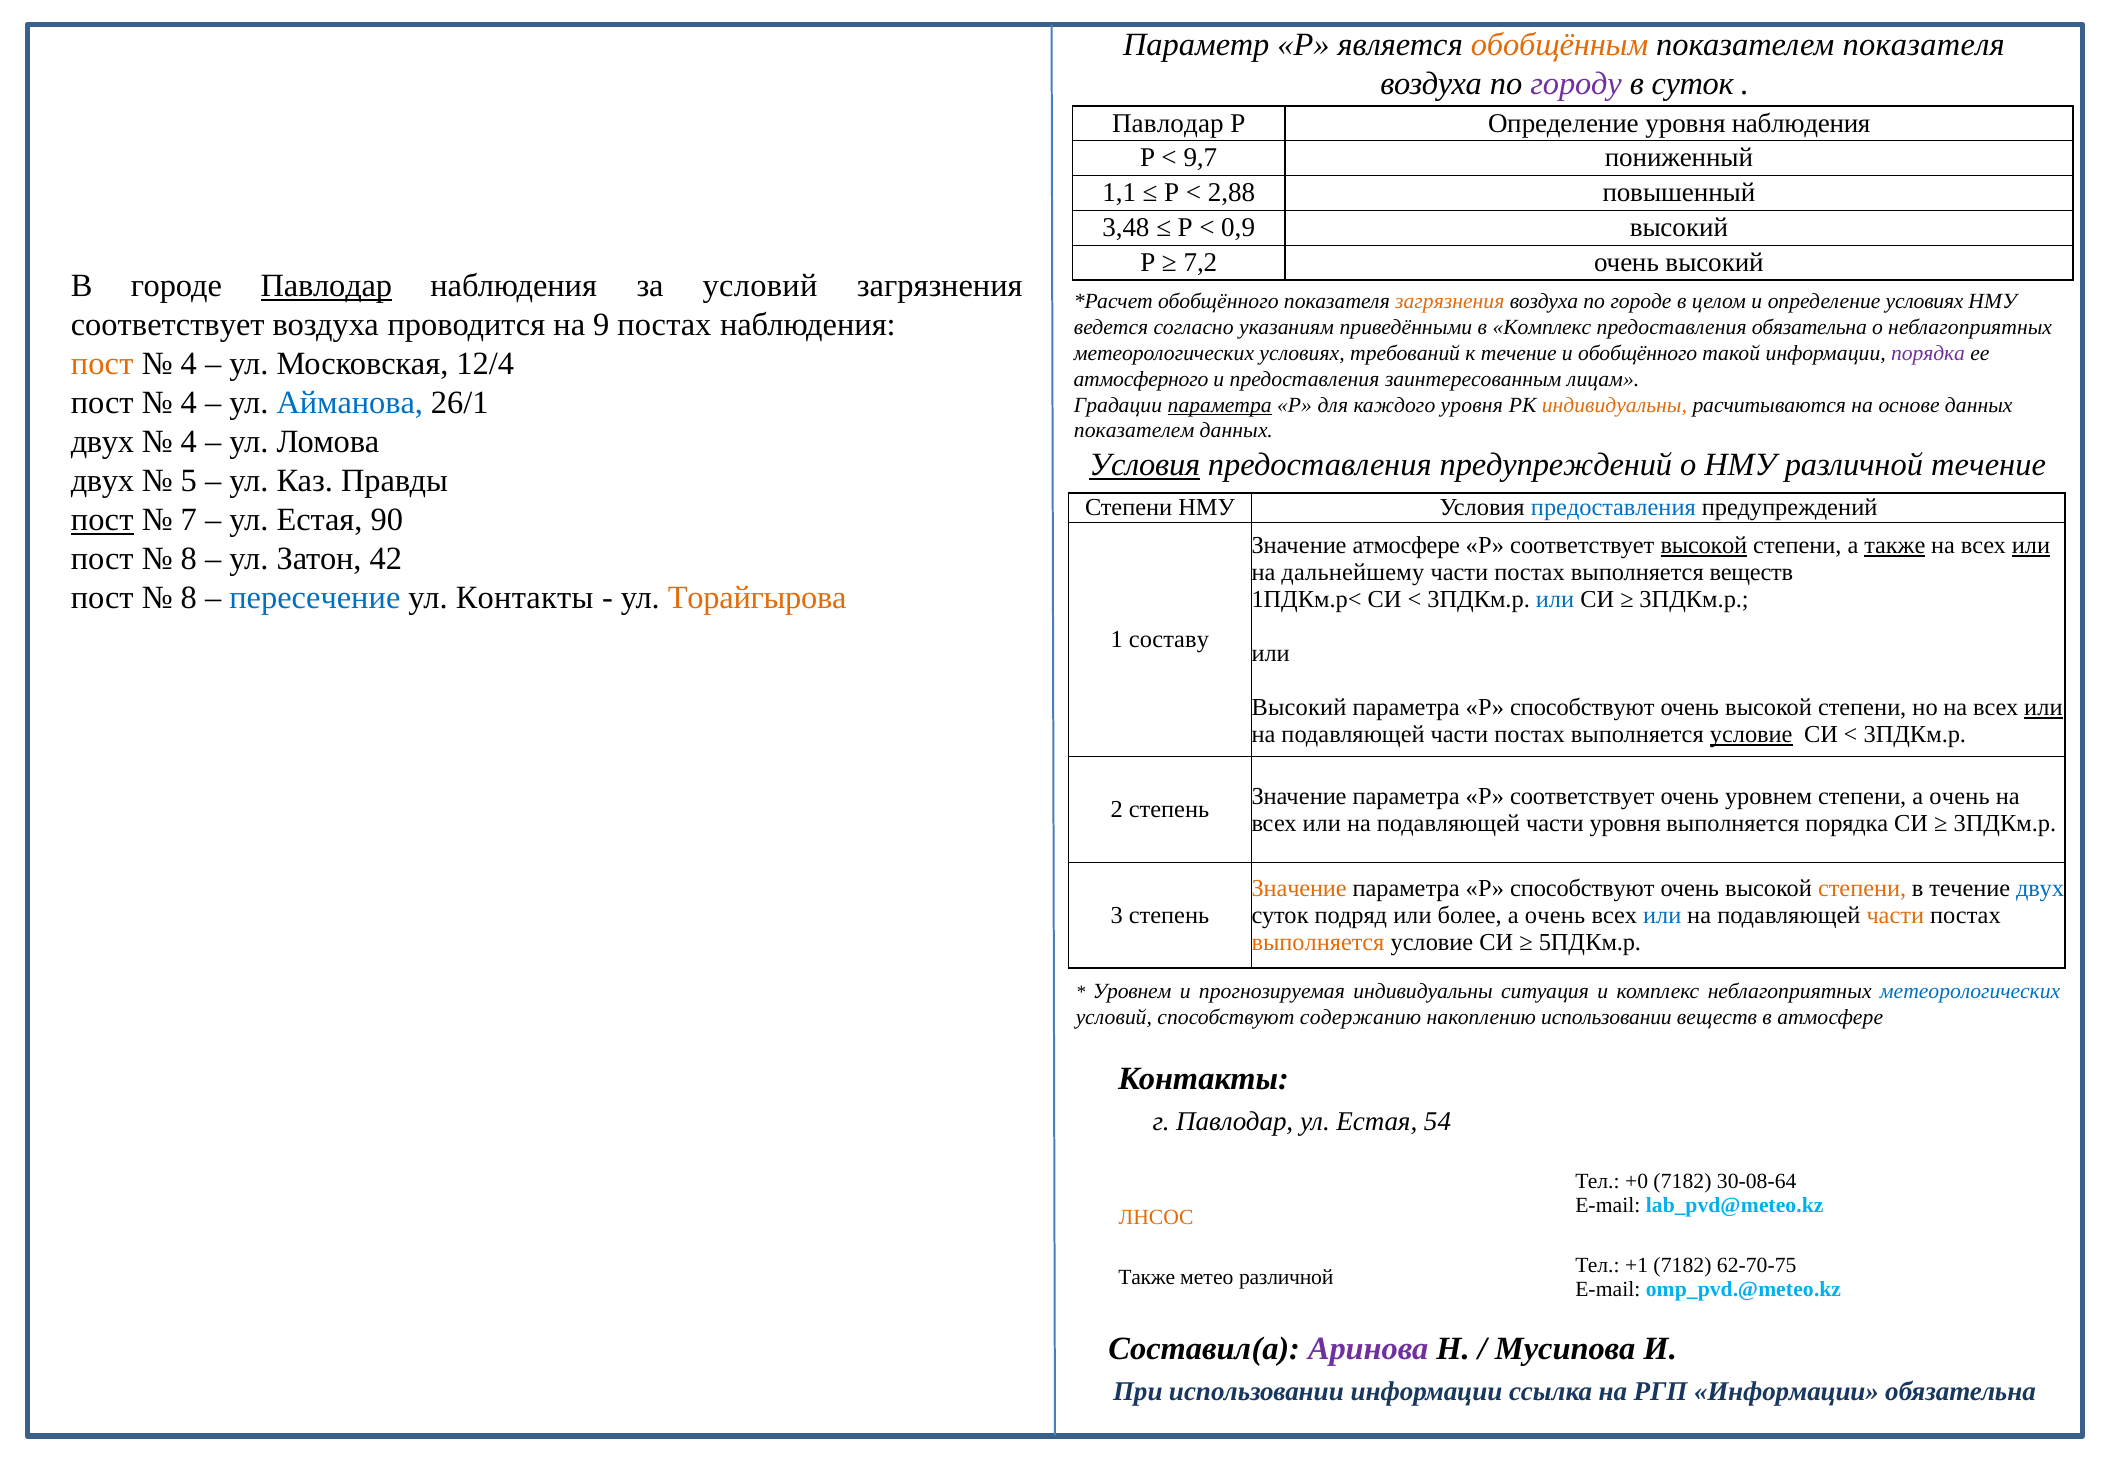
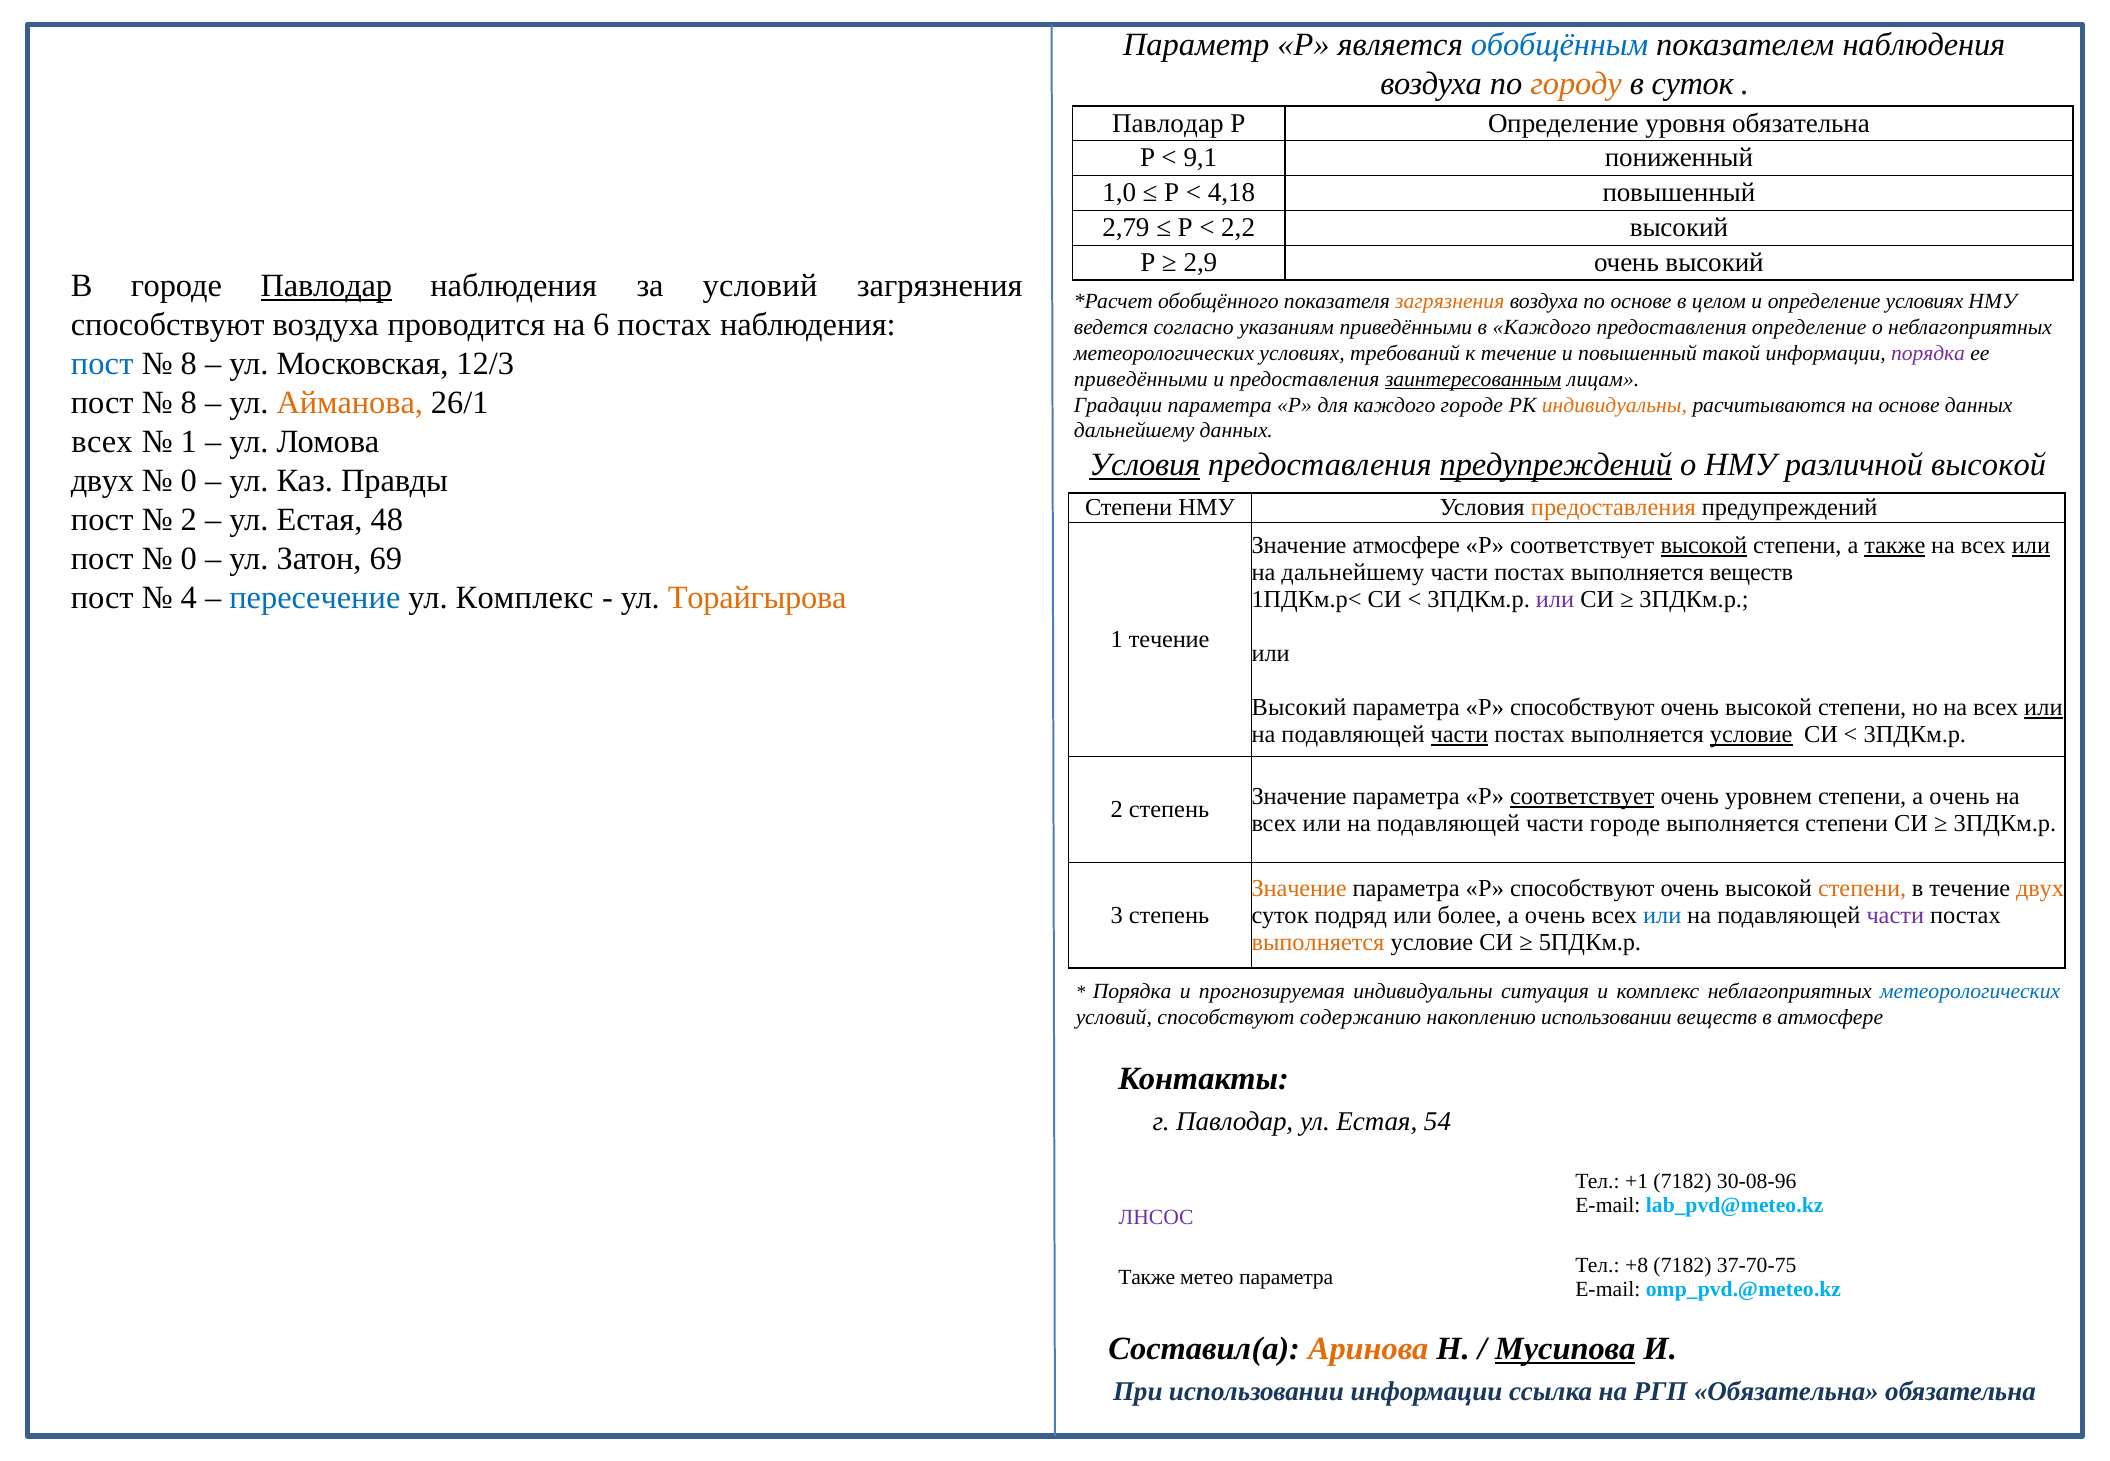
обобщённым colour: orange -> blue (1560, 44)
показателем показателя: показателя -> наблюдения (1924, 44)
городу colour: purple -> orange (1576, 83)
уровня наблюдения: наблюдения -> обязательна (1801, 123)
9,7: 9,7 -> 9,1 (1200, 158)
1,1: 1,1 -> 1,0 (1119, 193)
2,88: 2,88 -> 4,18 (1231, 193)
3,48: 3,48 -> 2,79 (1126, 228)
0,9: 0,9 -> 2,2 (1238, 228)
7,2: 7,2 -> 2,9 (1200, 262)
по городе: городе -> основе (1641, 301)
соответствует: соответствует -> способствуют (168, 325)
9: 9 -> 6 (601, 325)
в Комплекс: Комплекс -> Каждого (1542, 327)
предоставления обязательна: обязательна -> определение (1809, 327)
и обобщённого: обобщённого -> повышенный (1638, 353)
пост colour: orange -> blue (102, 364)
4: 4 -> 8 (189, 364)
12/4: 12/4 -> 12/3 (485, 364)
атмосферного: атмосферного -> приведёнными (1141, 379)
заинтересованным underline: none -> present (1473, 379)
4: 4 -> 8 (189, 403)
Айманова colour: blue -> orange (350, 403)
параметра underline: present -> none (1220, 405)
каждого уровня: уровня -> городе (1472, 405)
показателем: показателем -> дальнейшему (1134, 431)
двух: двух -> всех (102, 442)
4: 4 -> 1 (189, 442)
предупреждений underline: none -> present (1556, 465)
различной течение: течение -> высокой (1989, 465)
5: 5 -> 0 (189, 481)
предоставления colour: blue -> orange (1613, 508)
пост underline: present -> none (102, 520)
7: 7 -> 2 (189, 520)
90: 90 -> 48 (387, 520)
8: 8 -> 0 (189, 559)
42: 42 -> 69 (386, 559)
8: 8 -> 4 (189, 598)
ул Контакты: Контакты -> Комплекс (525, 598)
или colour: blue -> purple (1555, 599)
1 составу: составу -> течение (1169, 640)
части underline: none -> present (1459, 734)
соответствует underline: none -> present (1582, 796)
части уровня: уровня -> городе (1625, 823)
выполняется порядка: порядка -> степени (1847, 823)
двух colour: blue -> orange (2040, 888)
части colour: orange -> purple (1895, 915)
Уровнем: Уровнем -> Порядка (1132, 991)
+0: +0 -> +1 (1637, 1181)
30-08-64: 30-08-64 -> 30-08-96 (1757, 1181)
ЛНСОС colour: orange -> purple (1156, 1217)
+1: +1 -> +8 (1637, 1265)
62-70-75: 62-70-75 -> 37-70-75 (1757, 1265)
метео различной: различной -> параметра (1286, 1277)
Аринова colour: purple -> orange (1368, 1349)
Мусипова underline: none -> present (1565, 1349)
РГП Информации: Информации -> Обязательна (1786, 1391)
